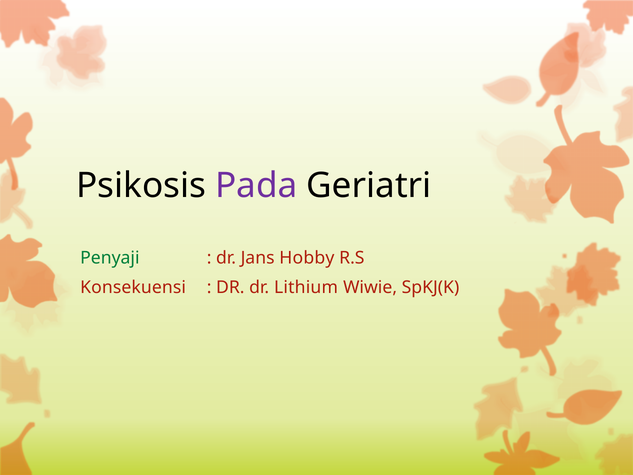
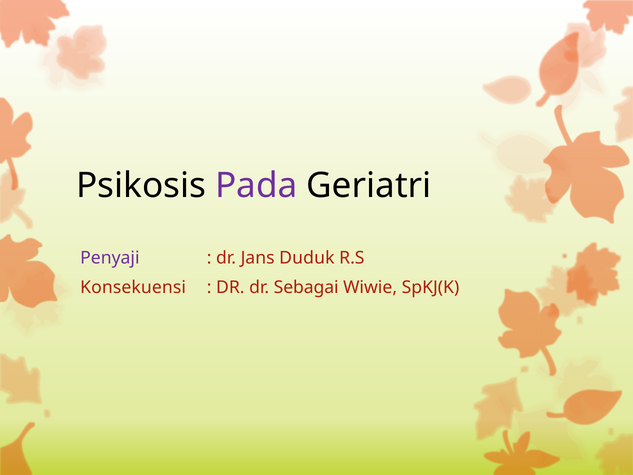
Penyaji colour: green -> purple (110, 258)
Hobby: Hobby -> Duduk (307, 258)
Lithium: Lithium -> Sebagai (306, 288)
